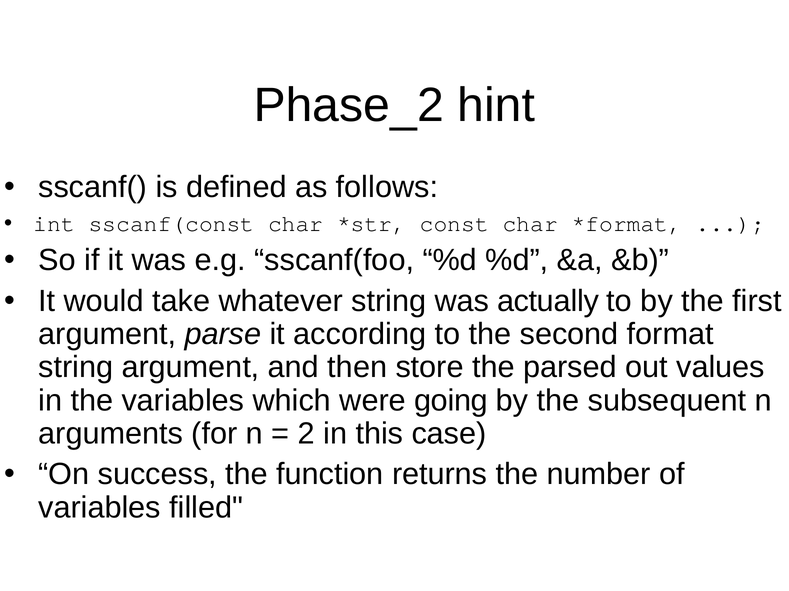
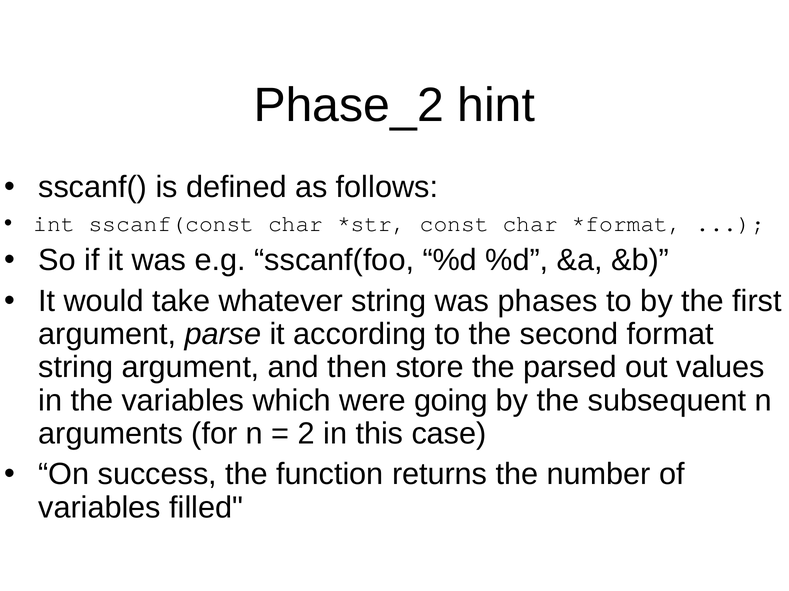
actually: actually -> phases (548, 301)
